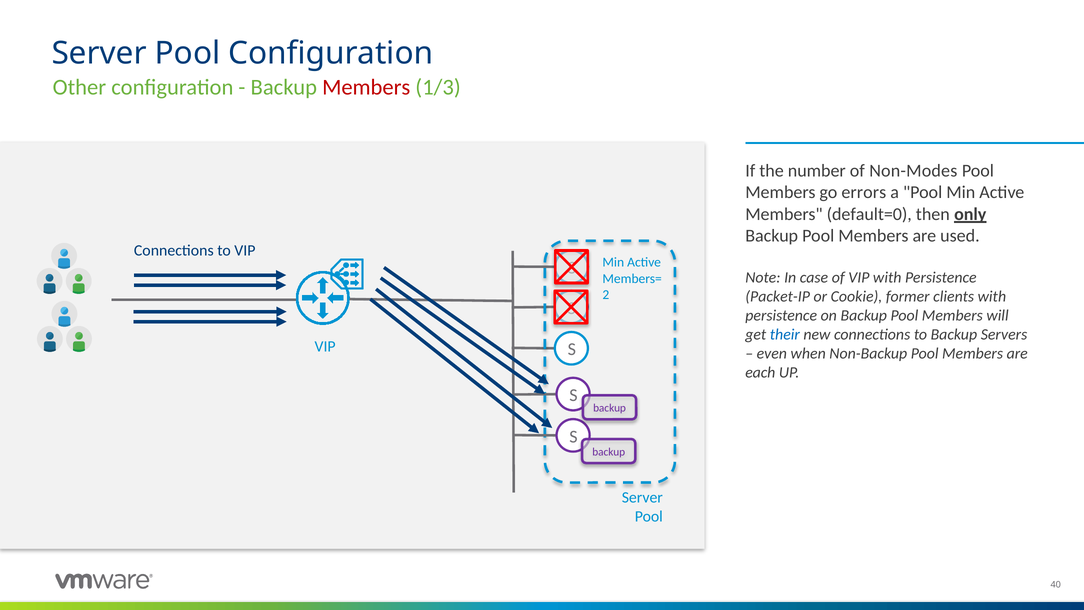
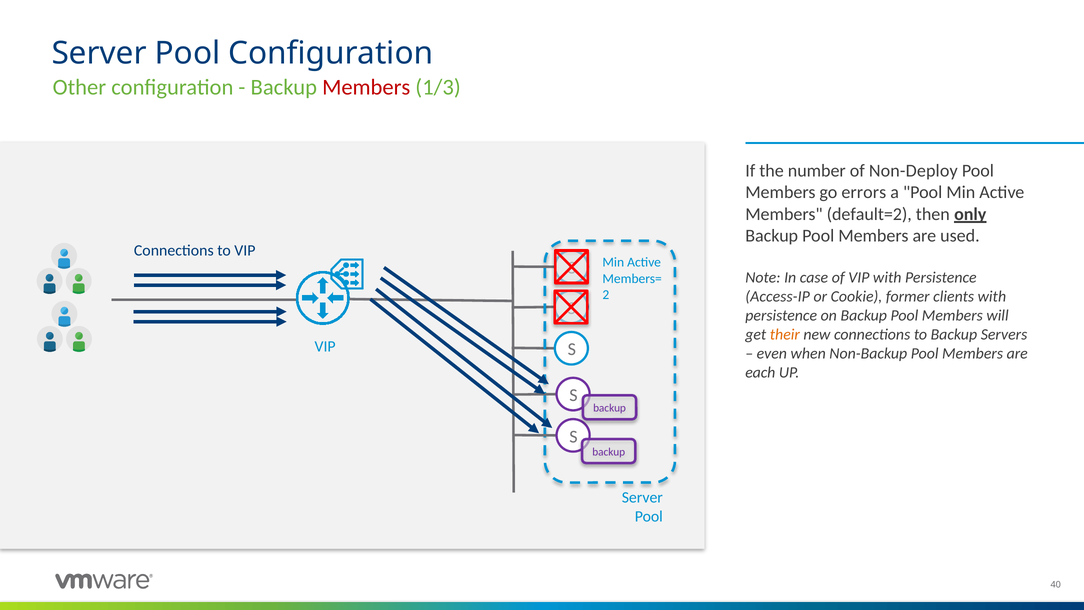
Non-Modes: Non-Modes -> Non-Deploy (913, 171)
default=0: default=0 -> default=2 (869, 214)
Packet-IP: Packet-IP -> Access-IP (778, 297)
their colour: blue -> orange (785, 335)
